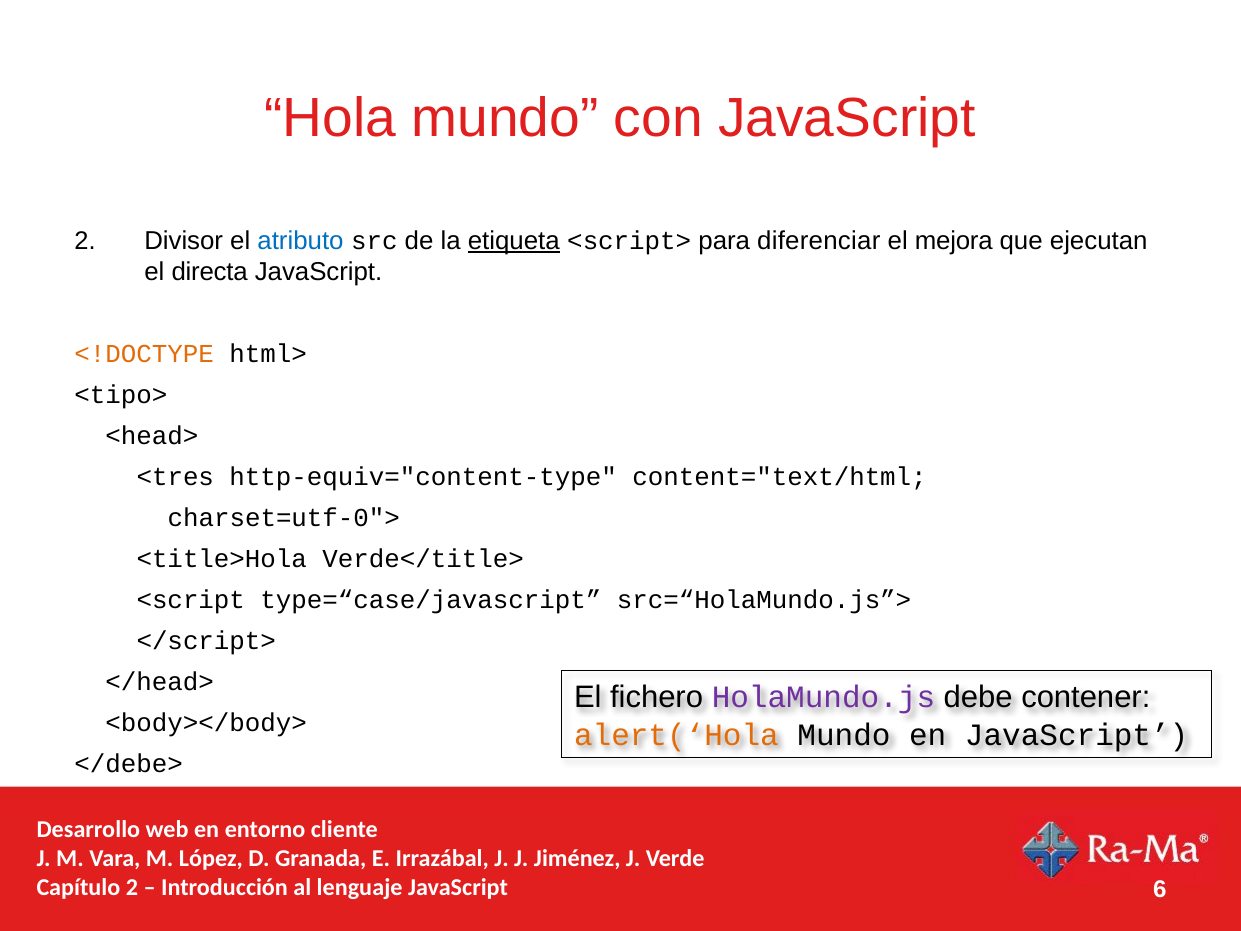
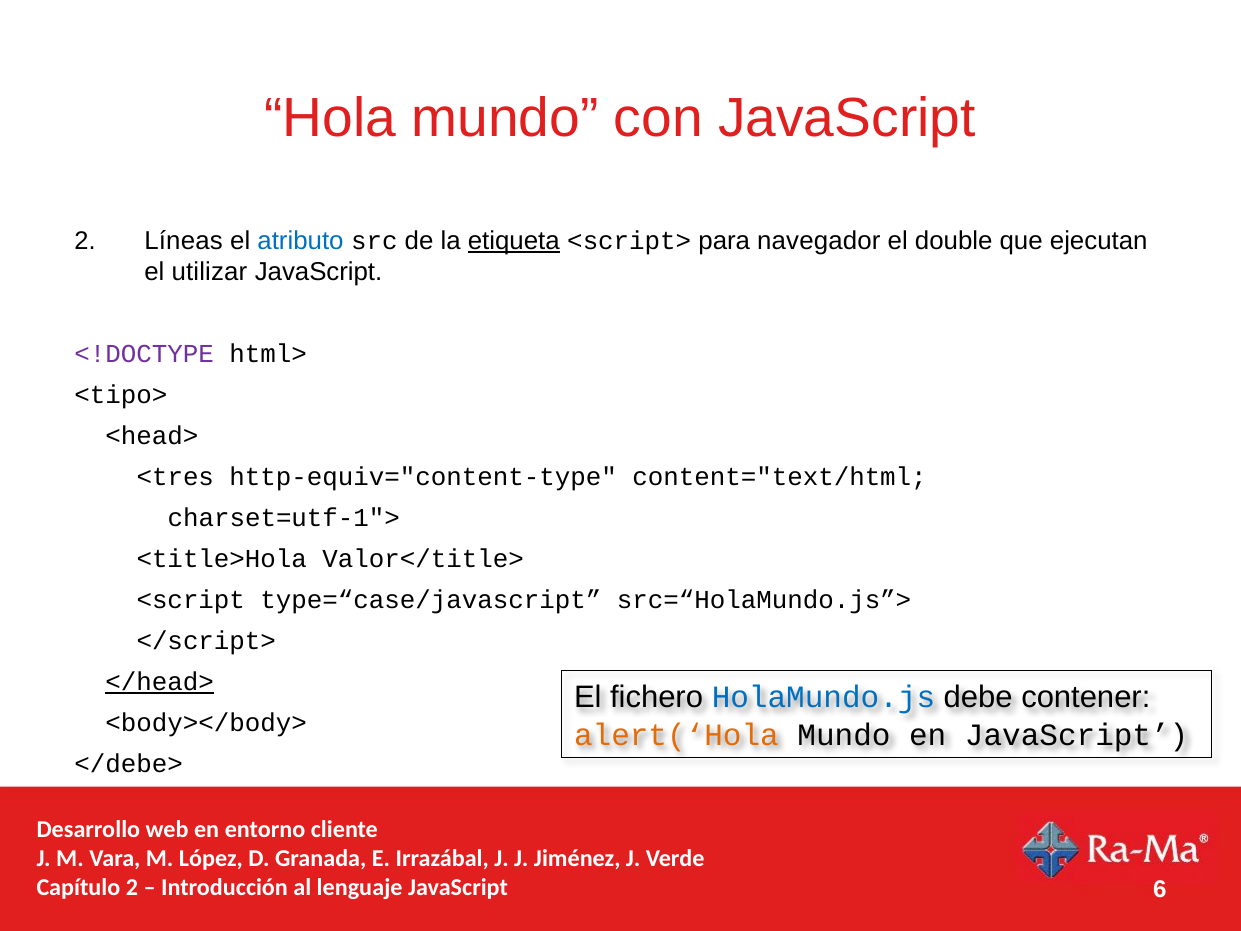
Divisor: Divisor -> Líneas (184, 241)
diferenciar: diferenciar -> navegador (819, 241)
mejora: mejora -> double (954, 241)
directa: directa -> utilizar (209, 272)
<!DOCTYPE colour: orange -> purple (144, 353)
charset=utf-0">: charset=utf-0"> -> charset=utf-1"> (284, 518)
Verde</title>: Verde</title> -> Valor</title> (423, 559)
</head> underline: none -> present (160, 682)
HolaMundo.js colour: purple -> blue (823, 697)
